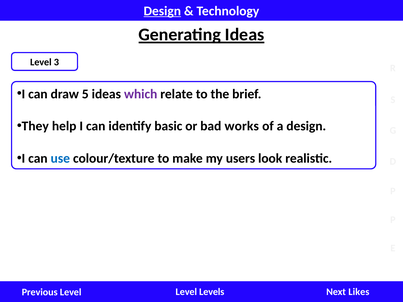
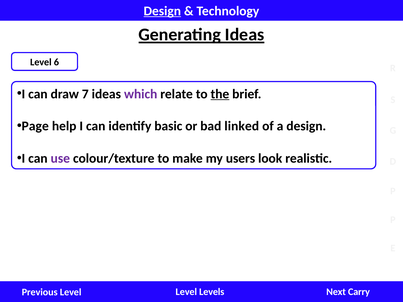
3: 3 -> 6 (56, 62)
5: 5 -> 7 (85, 94)
the underline: none -> present (220, 94)
They: They -> Page (35, 126)
works: works -> linked (242, 126)
use colour: blue -> purple (60, 158)
Likes: Likes -> Carry (359, 292)
